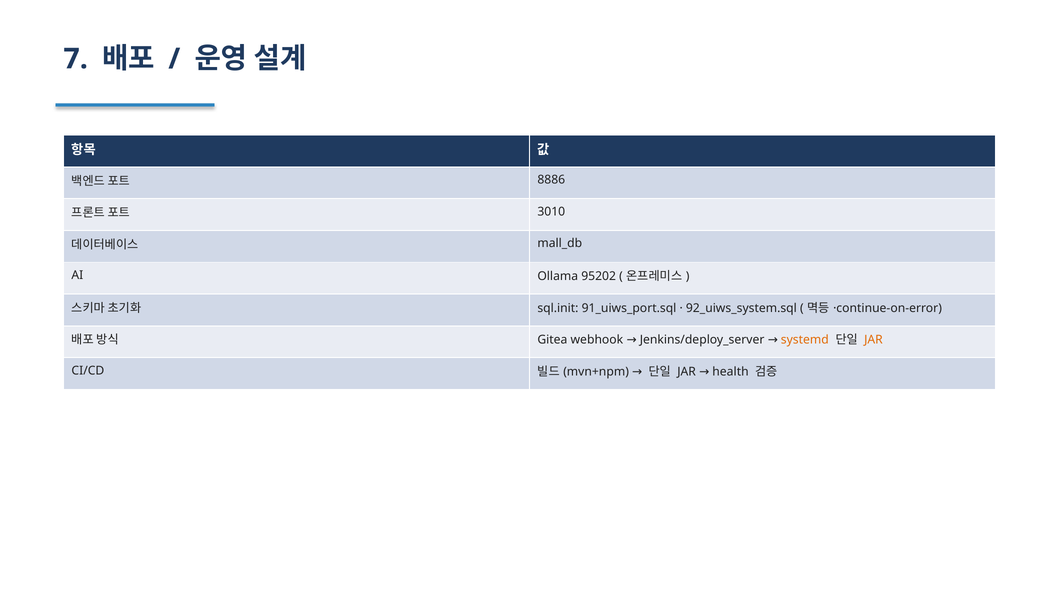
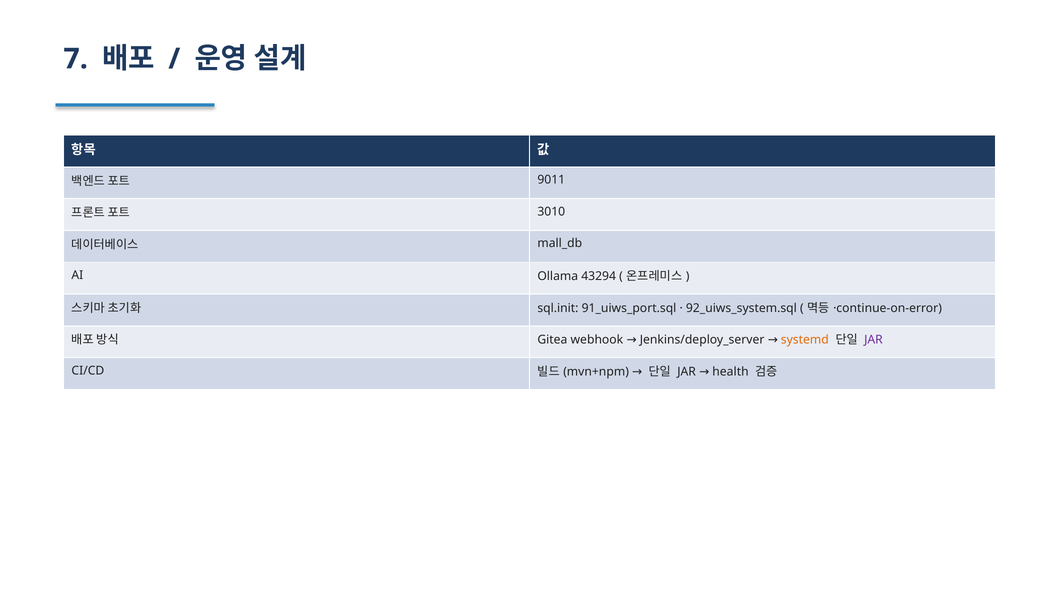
8886: 8886 -> 9011 (551, 180)
95202: 95202 -> 43294 (599, 276)
JAR colour: orange -> purple (873, 340)
